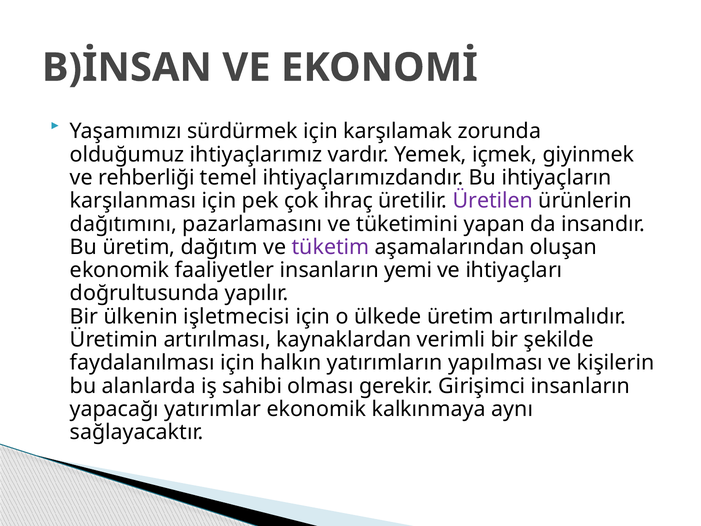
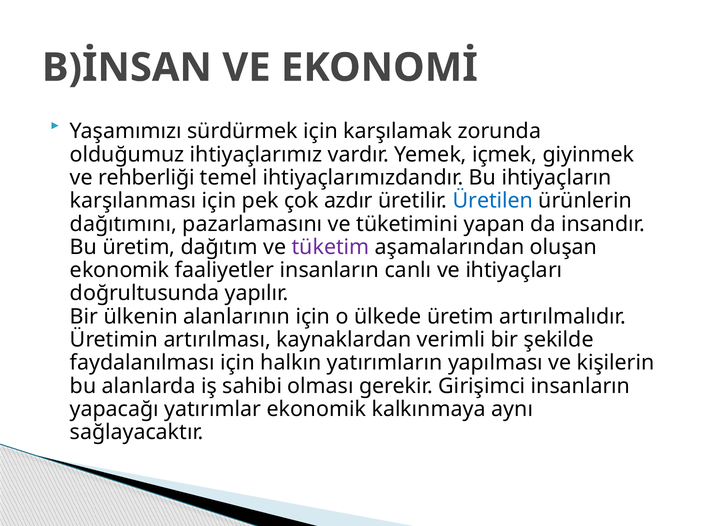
ihraç: ihraç -> azdır (348, 201)
Üretilen colour: purple -> blue (493, 201)
yemi: yemi -> canlı (408, 270)
işletmecisi: işletmecisi -> alanlarının (237, 316)
